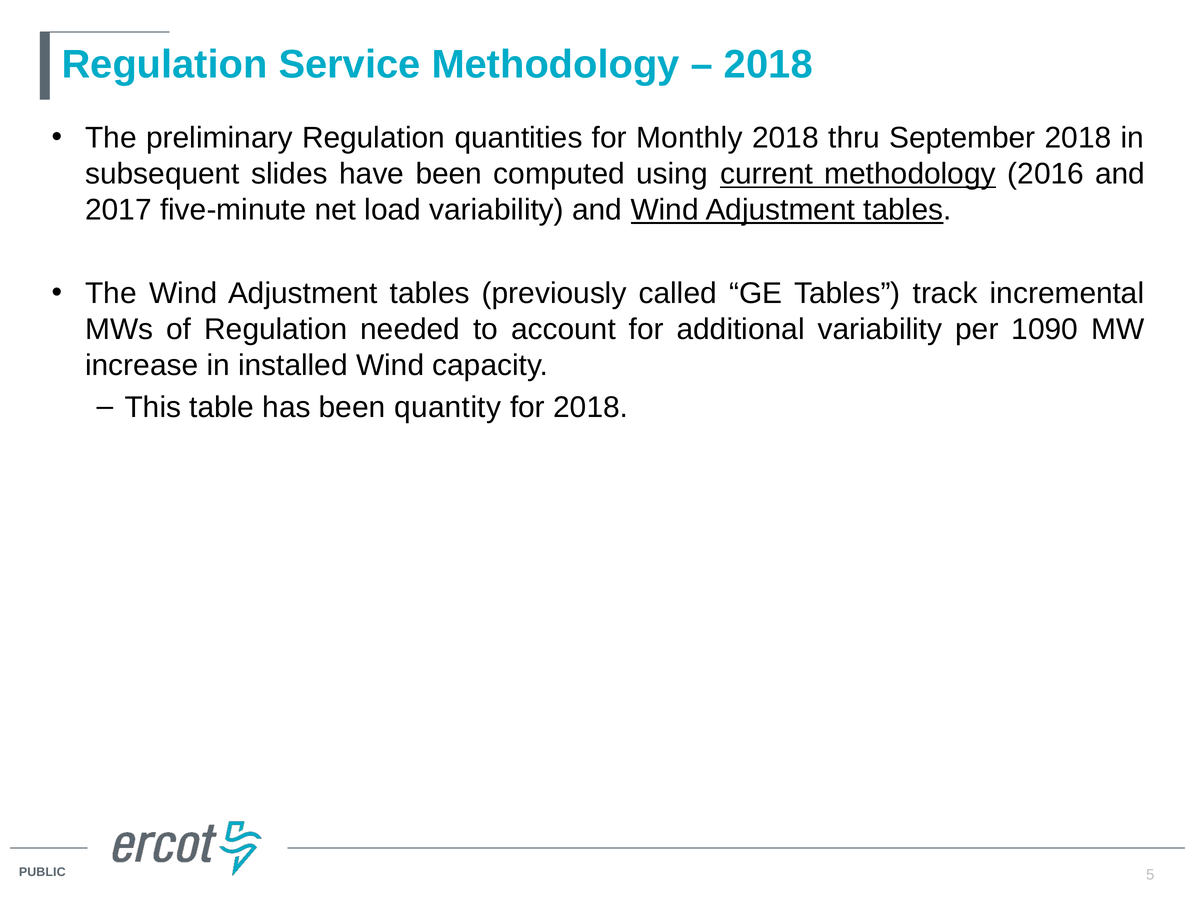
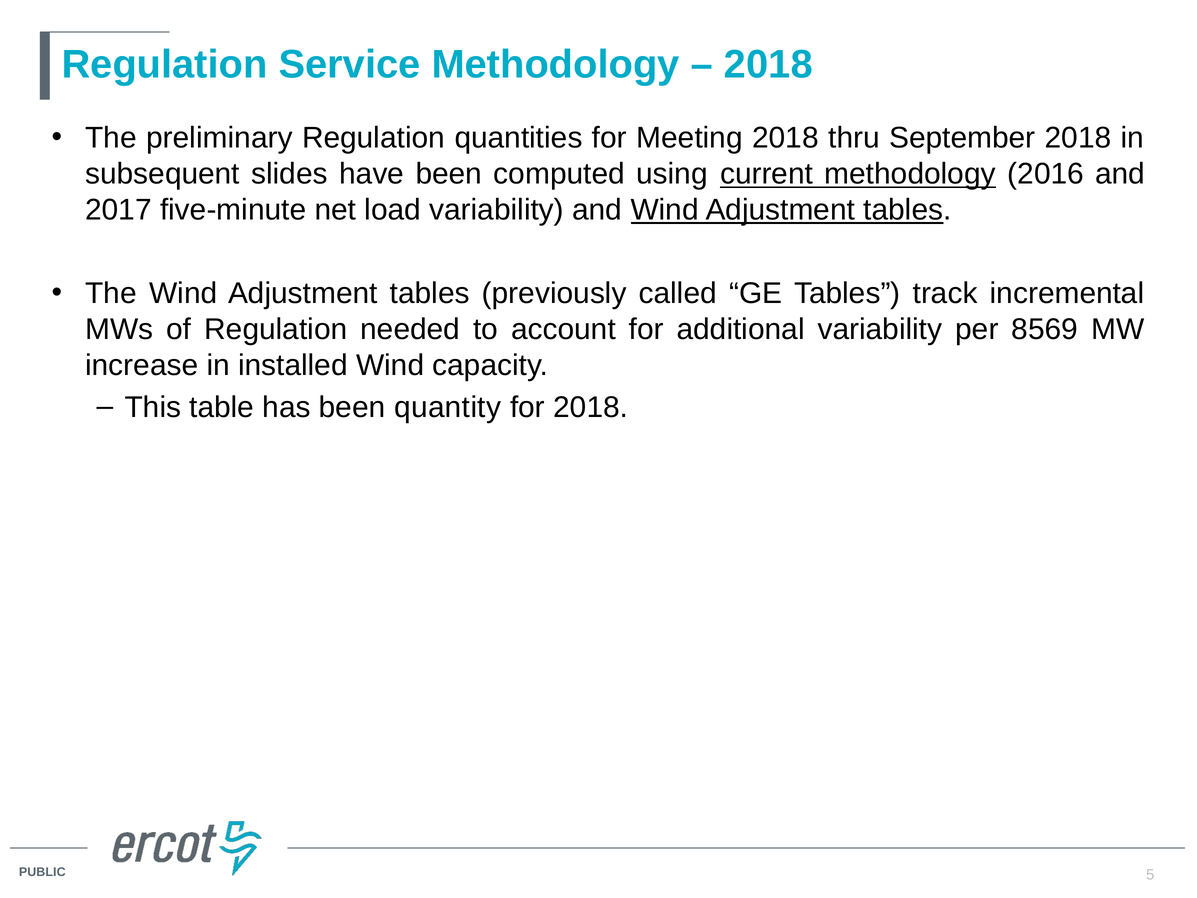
Monthly: Monthly -> Meeting (690, 138)
1090: 1090 -> 8569 (1045, 329)
